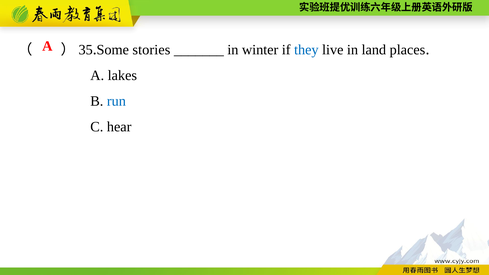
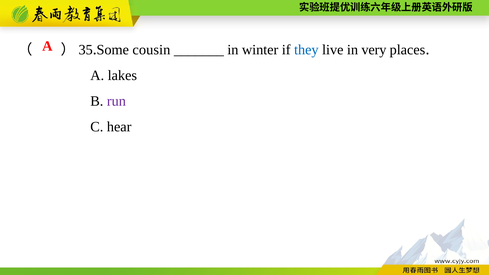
stories: stories -> cousin (151, 50)
land: land -> very (374, 50)
run colour: blue -> purple (116, 101)
